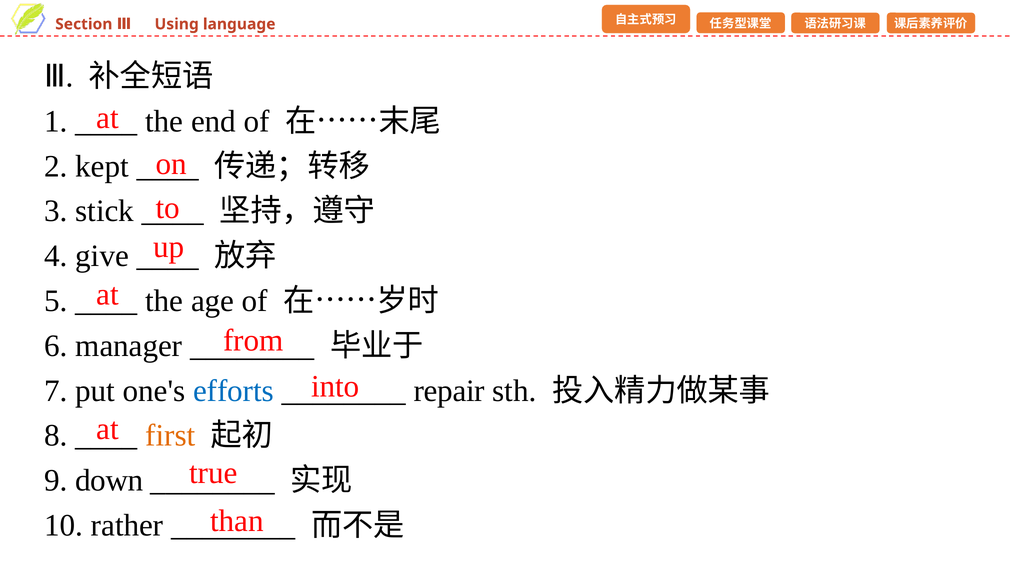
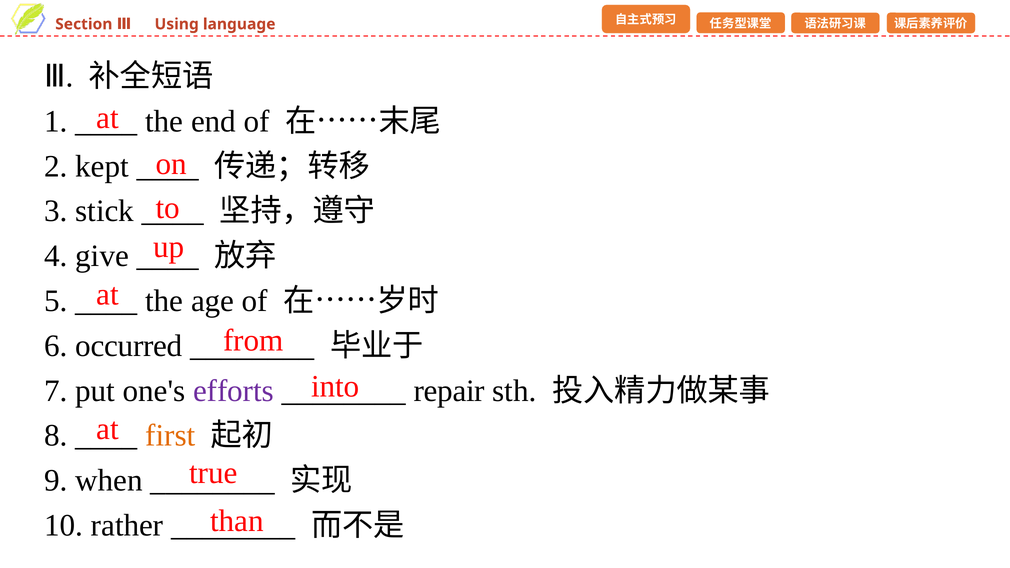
manager: manager -> occurred (129, 346)
efforts colour: blue -> purple (234, 391)
down: down -> when (109, 481)
